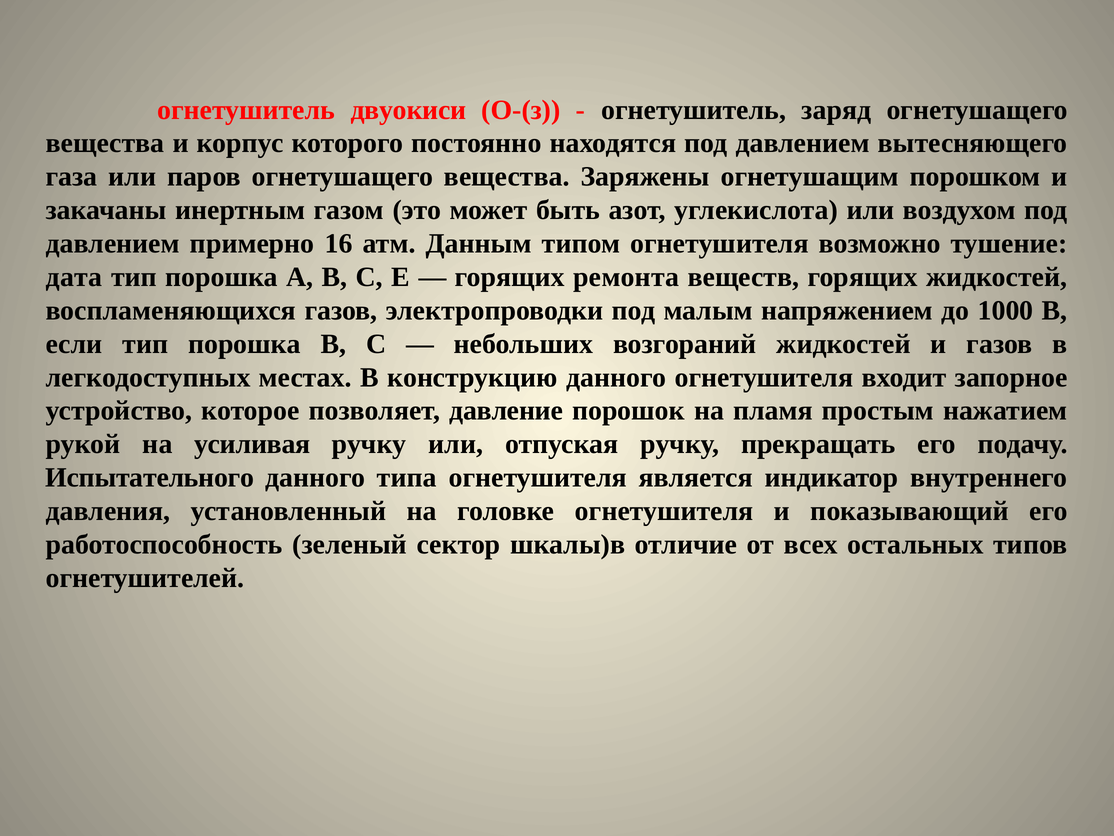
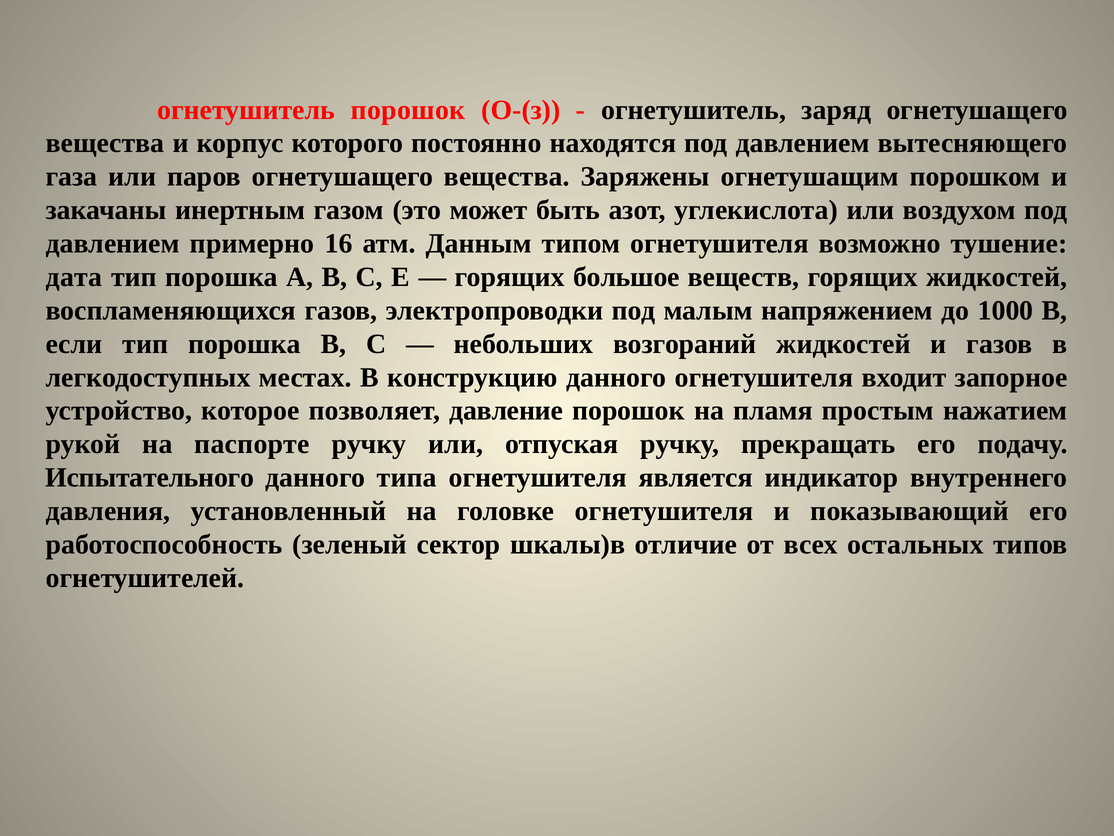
огнетушитель двуокиси: двуокиси -> порошок (408, 110)
ремонта: ремонта -> большое (626, 277)
усиливая: усиливая -> паспорте (252, 444)
